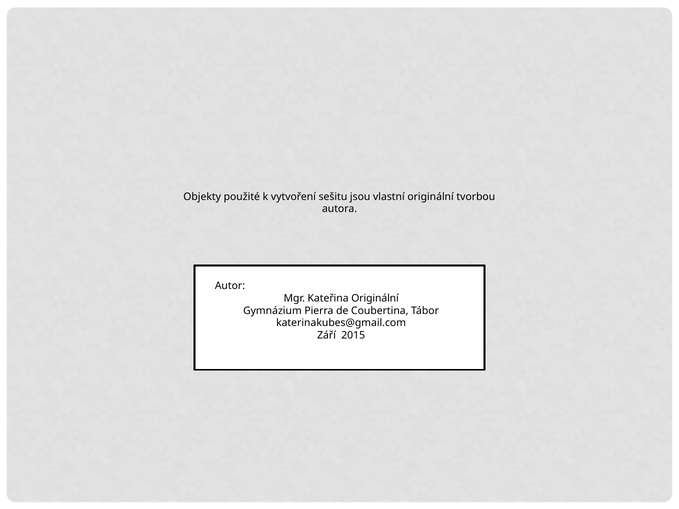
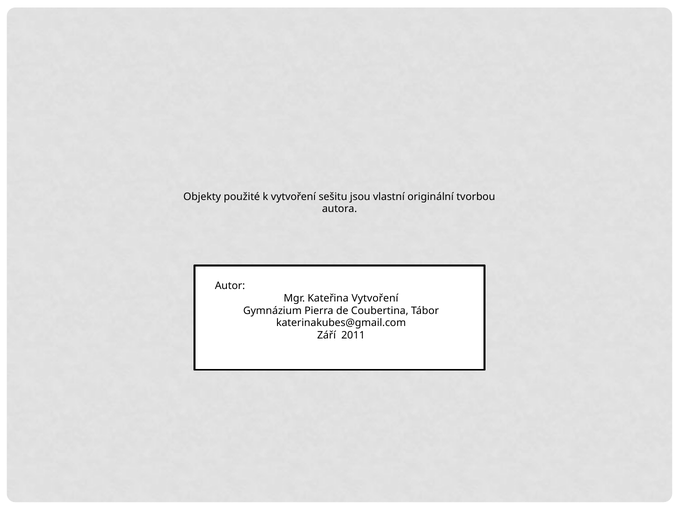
Kateřina Originální: Originální -> Vytvoření (375, 298)
2015: 2015 -> 2011 (353, 336)
